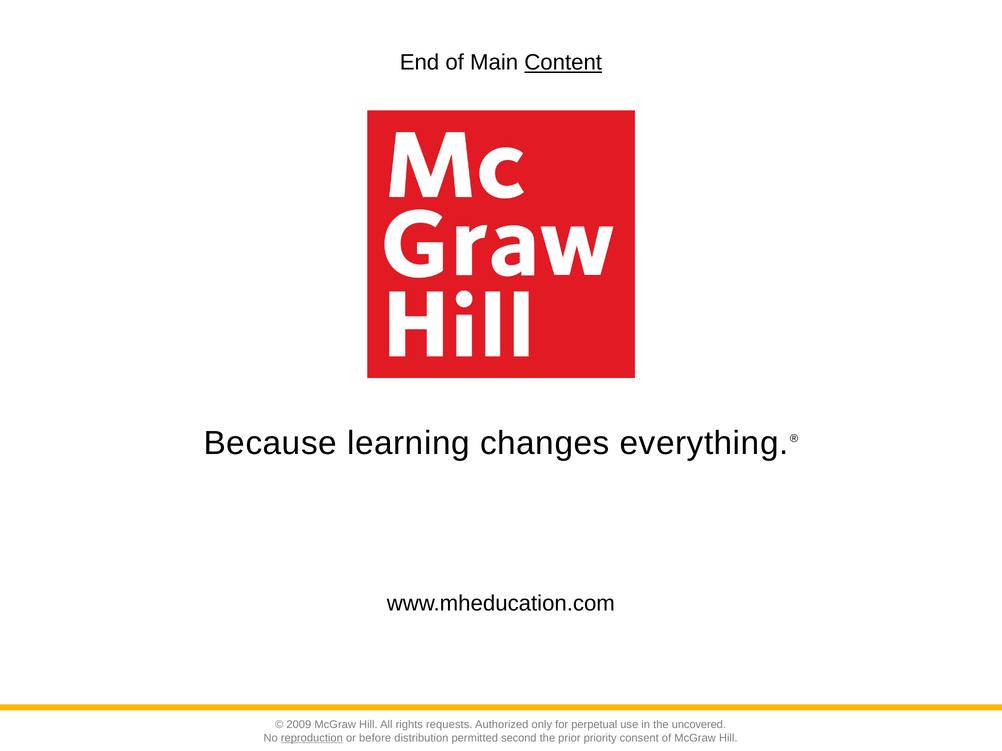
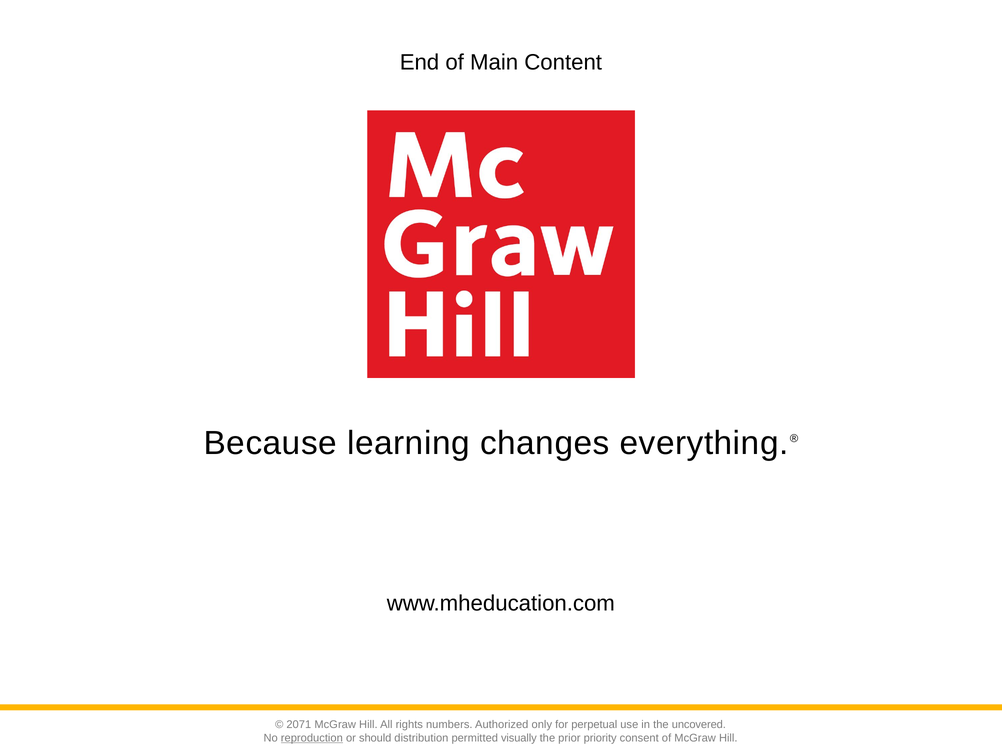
Content underline: present -> none (563, 63)
2009: 2009 -> 2071 (299, 725)
requests: requests -> numbers (449, 725)
before: before -> should (375, 739)
second: second -> visually (519, 739)
